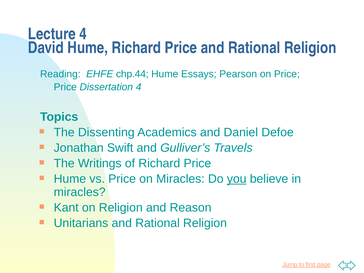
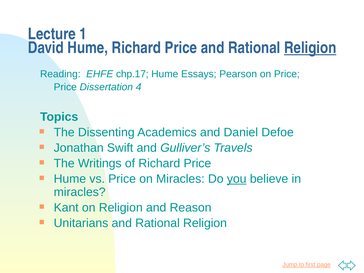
Lecture 4: 4 -> 1 (83, 34)
Religion underline: none -> present (310, 48)
chp.44: chp.44 -> chp.17 (132, 74)
